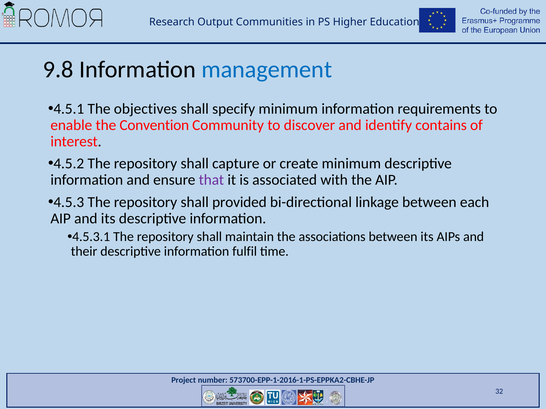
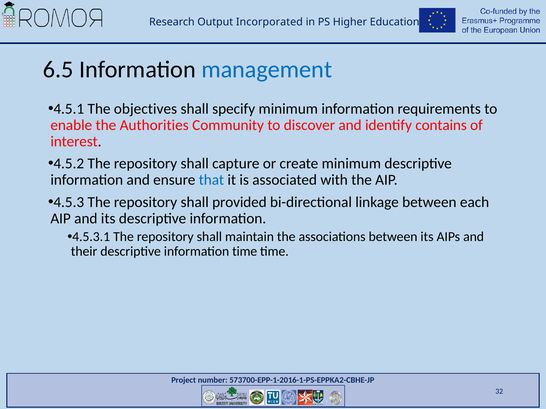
Communities: Communities -> Incorporated (269, 22)
9.8: 9.8 -> 6.5 (58, 70)
Convention: Convention -> Authorities (154, 125)
that colour: purple -> blue (211, 180)
information fulfil: fulfil -> time (245, 252)
